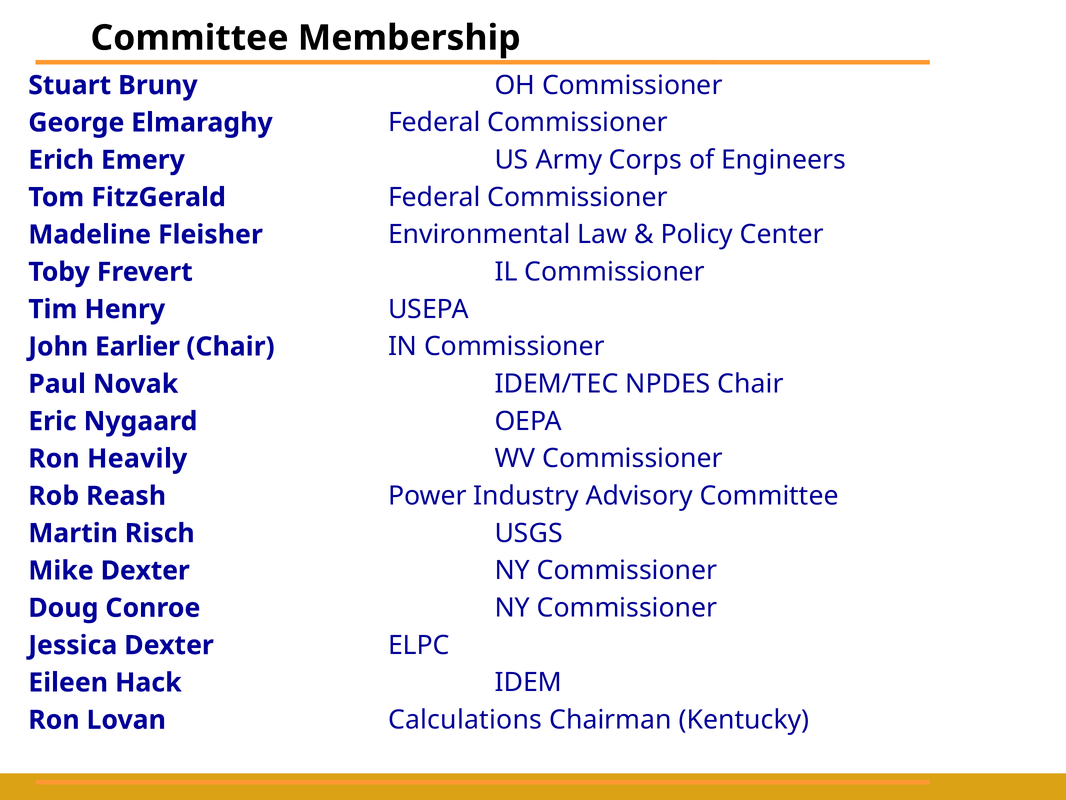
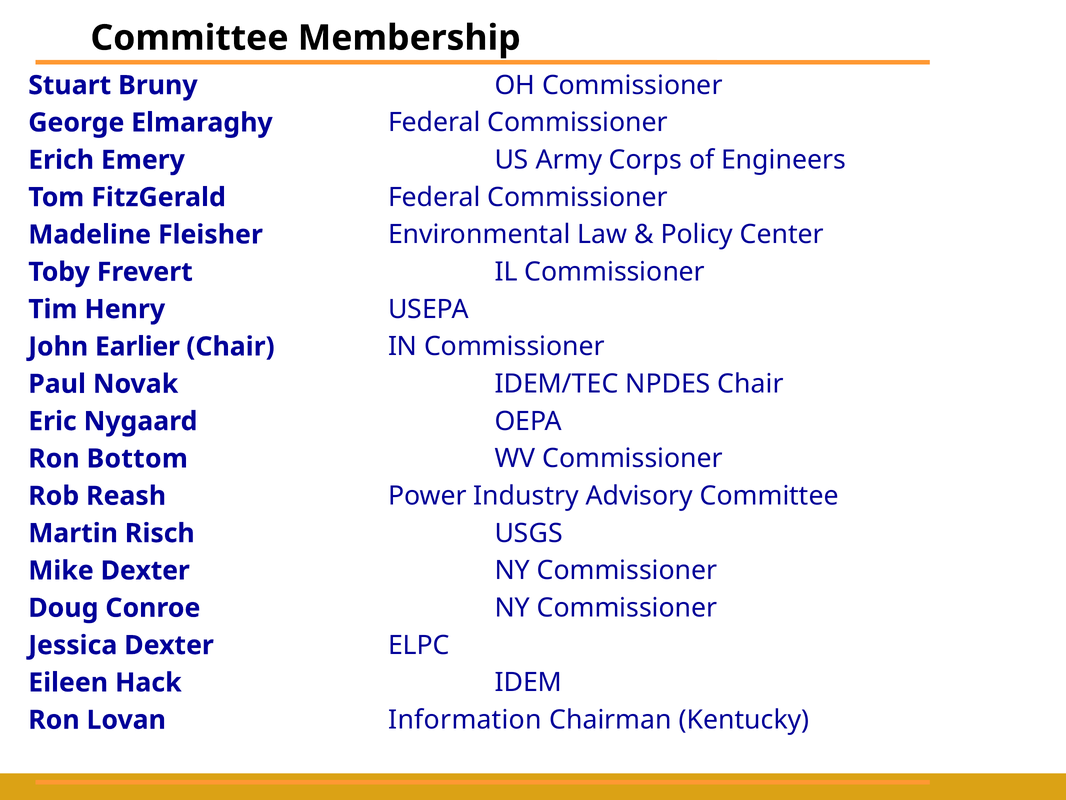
Heavily: Heavily -> Bottom (137, 458)
Calculations: Calculations -> Information (465, 720)
